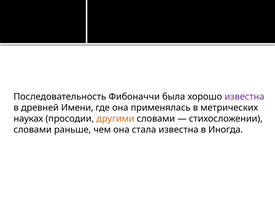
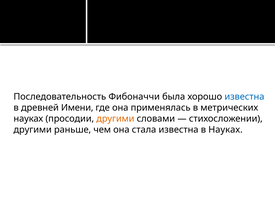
известна colour: purple -> blue (244, 97)
словами: словами -> другими (33, 130)
в Иногда: Иногда -> Науках (225, 130)
